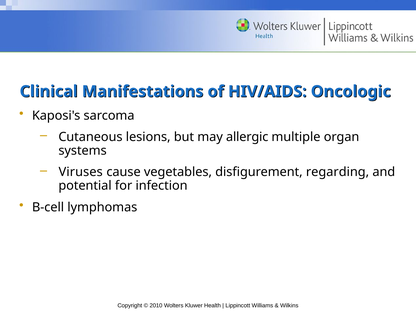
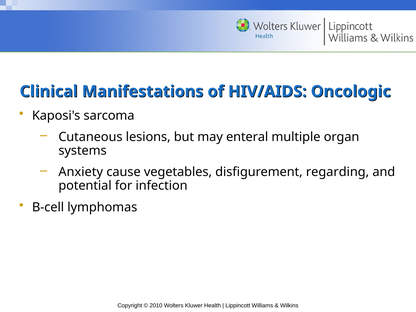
allergic: allergic -> enteral (247, 137)
Viruses: Viruses -> Anxiety (81, 172)
